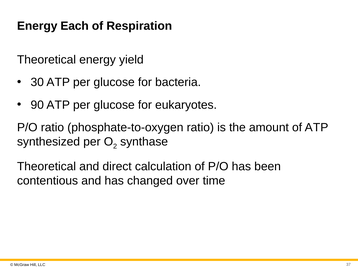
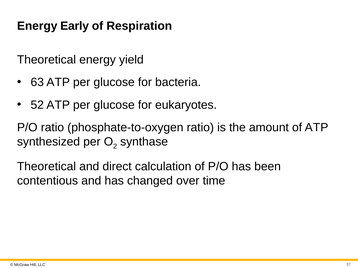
Each: Each -> Early (75, 26)
30: 30 -> 63 (37, 82)
90: 90 -> 52 (37, 105)
